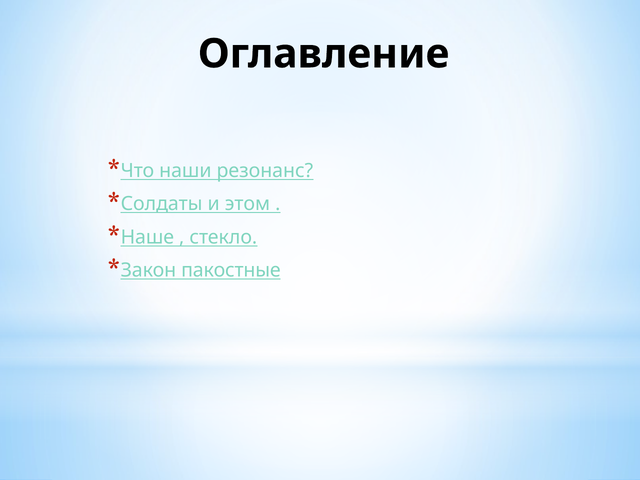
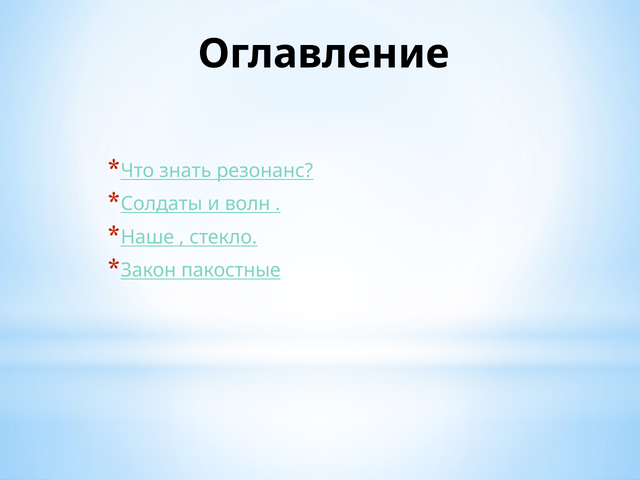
наши: наши -> знать (185, 171)
этом: этом -> волн (248, 204)
